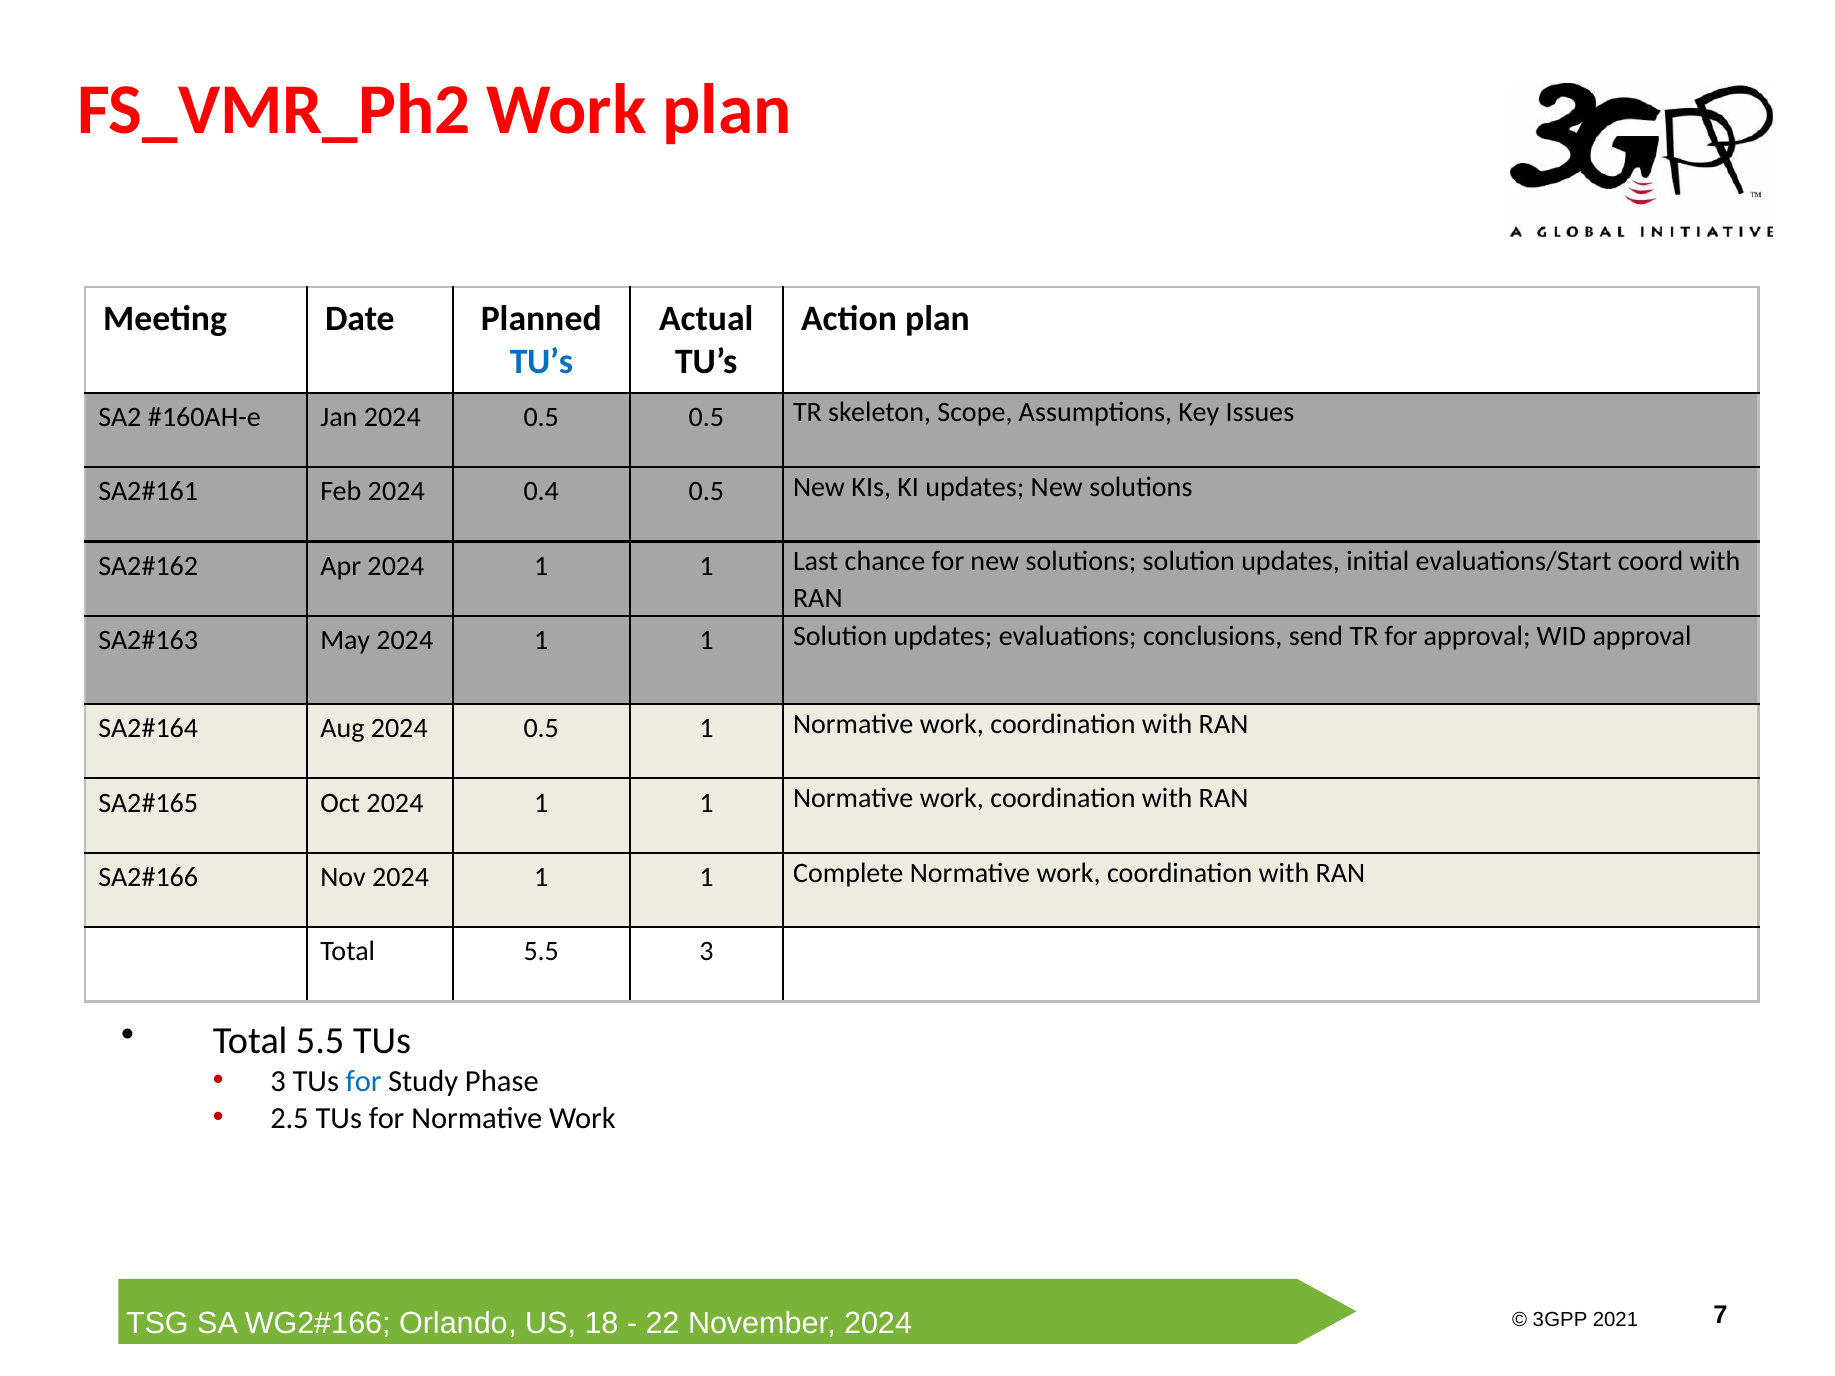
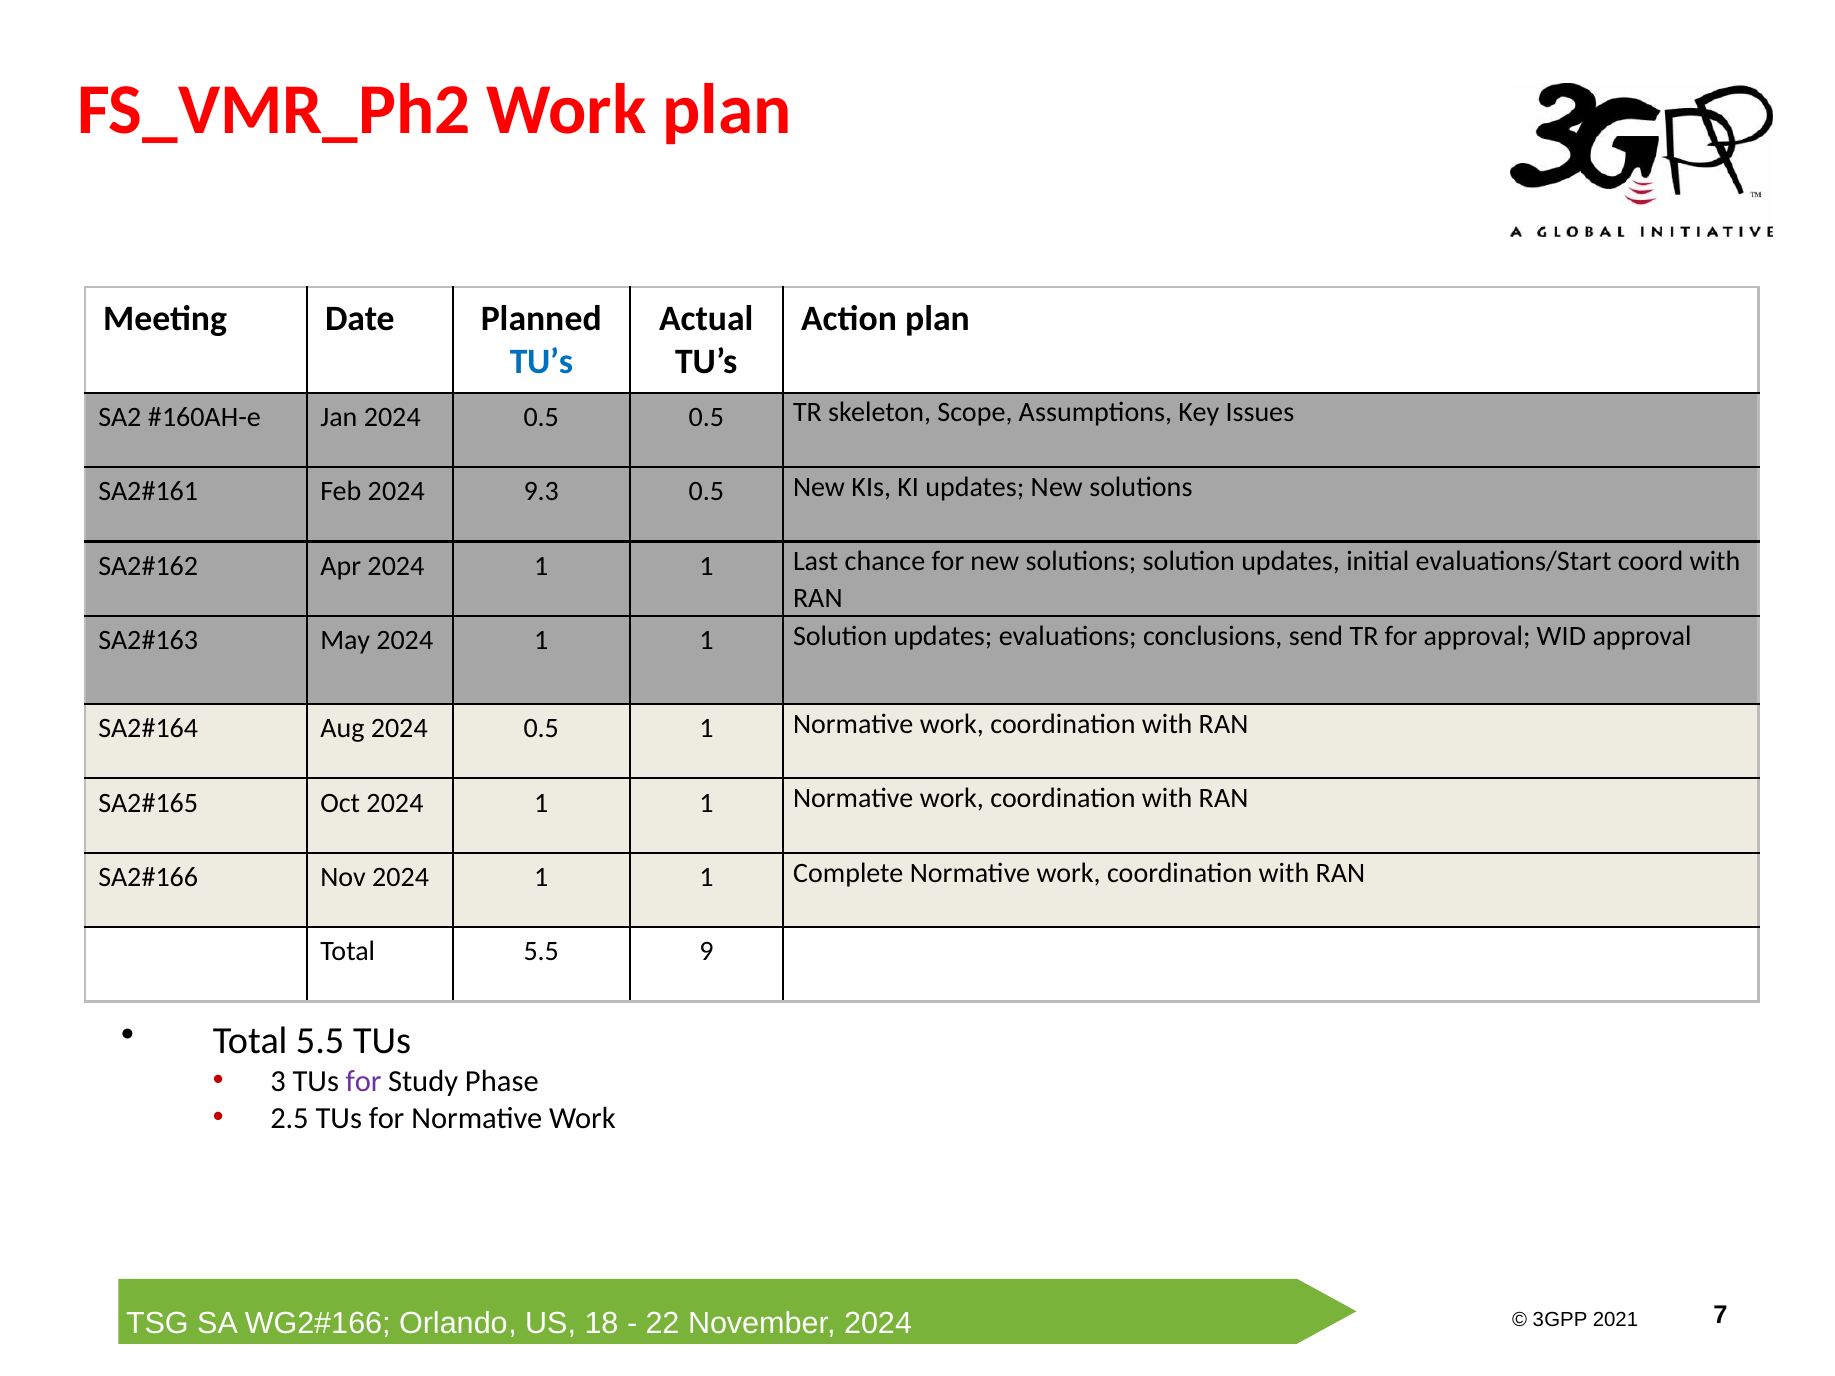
0.4: 0.4 -> 9.3 (541, 492)
5.5 3: 3 -> 9 (706, 952)
for colour: blue -> purple (364, 1082)
